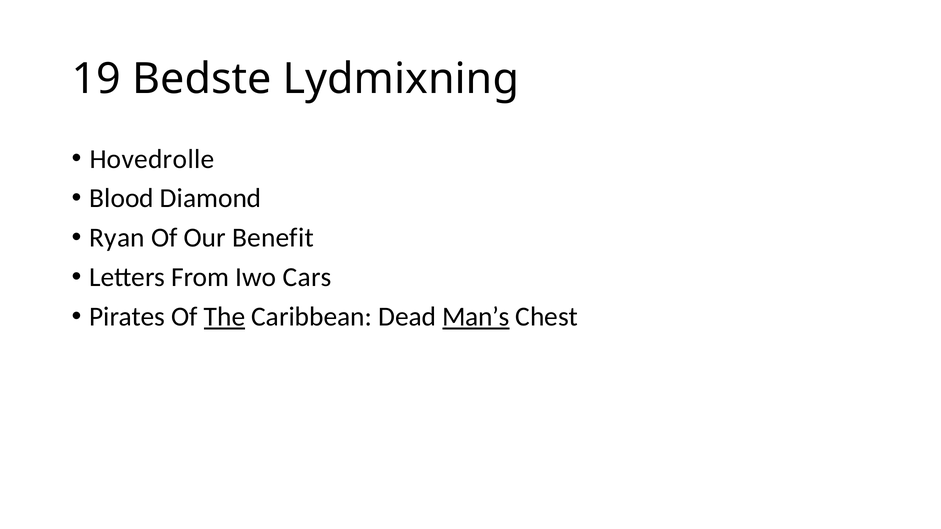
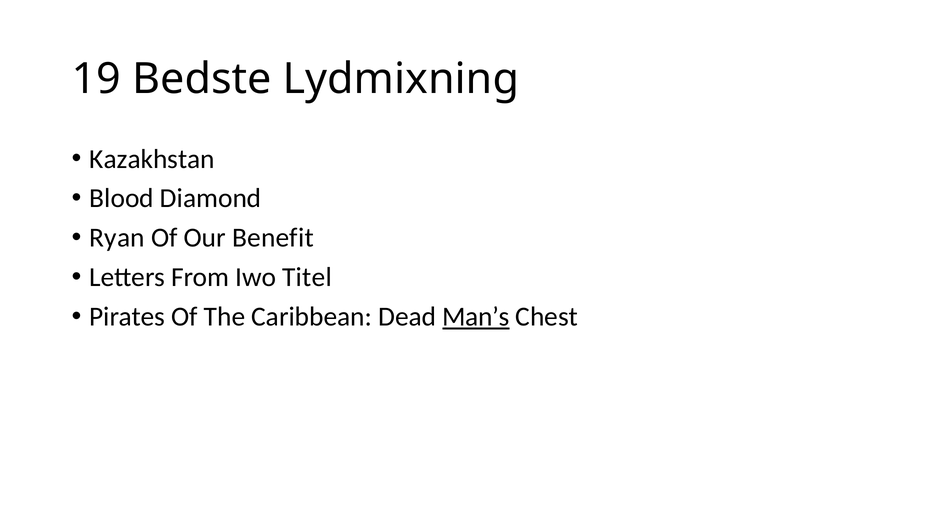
Hovedrolle: Hovedrolle -> Kazakhstan (152, 159)
Cars: Cars -> Titel (307, 277)
The underline: present -> none (225, 317)
